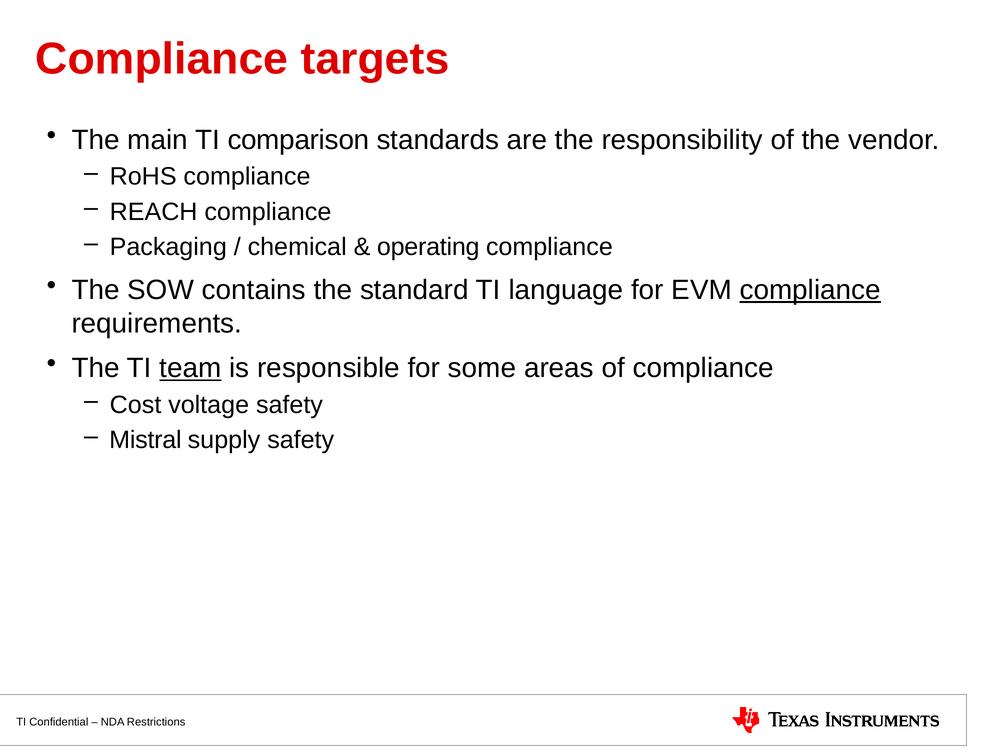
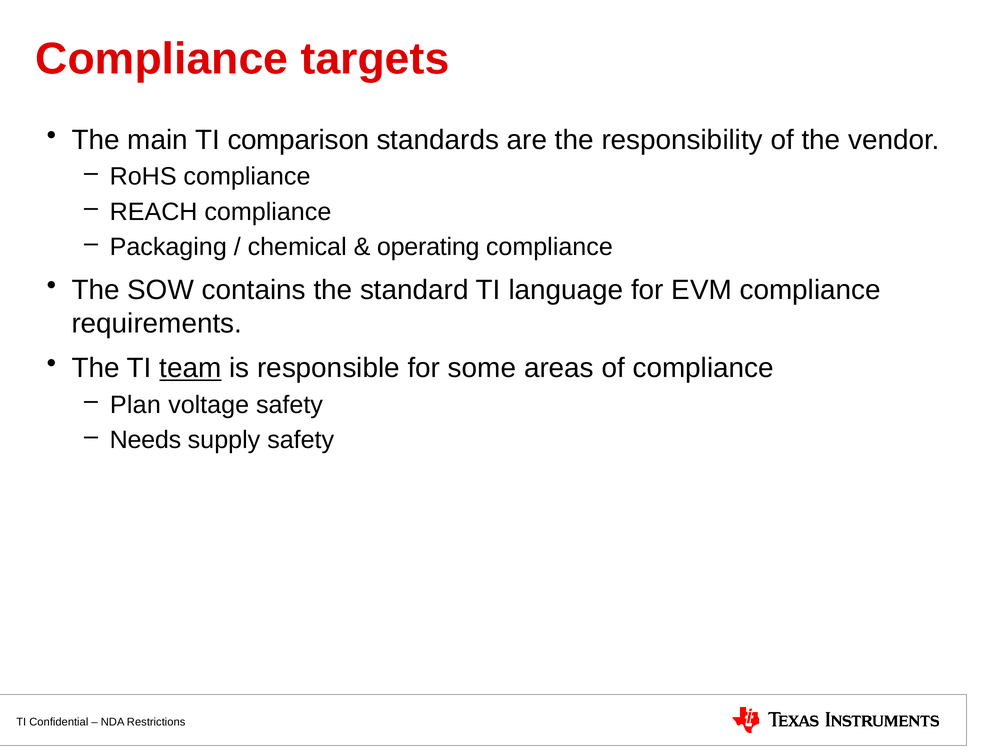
compliance underline: present -> none (810, 290)
Cost: Cost -> Plan (135, 405)
Mistral: Mistral -> Needs (145, 440)
